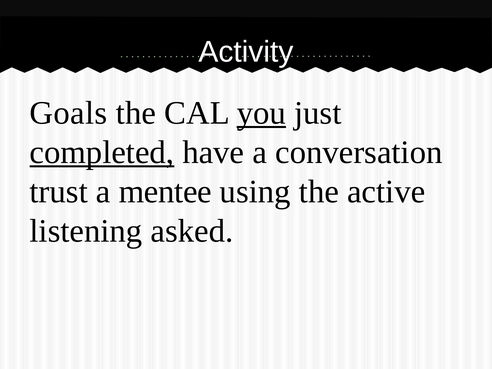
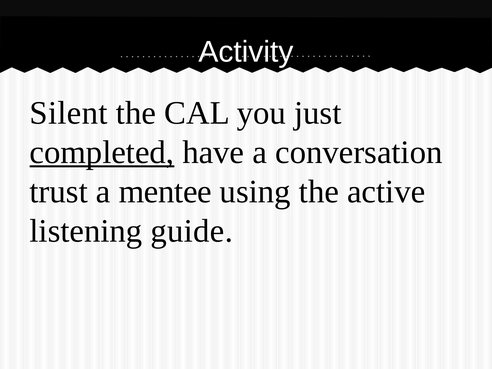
Goals: Goals -> Silent (68, 113)
you underline: present -> none (261, 113)
asked: asked -> guide (192, 231)
